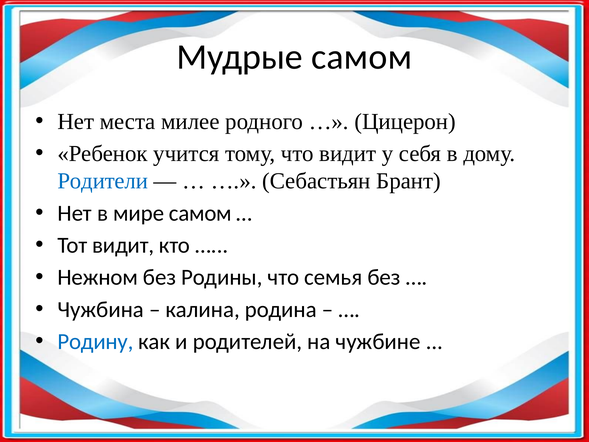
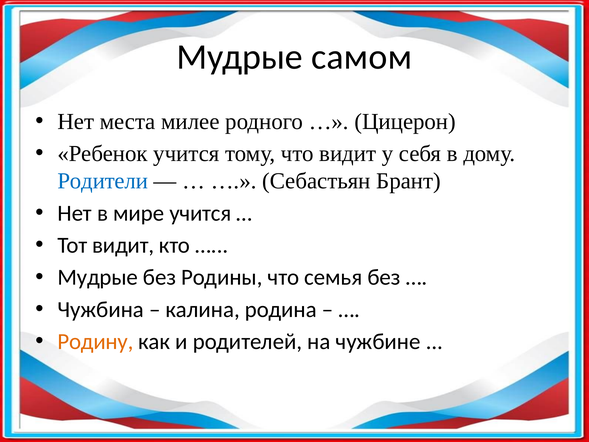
мире самом: самом -> учится (200, 213)
Нежном: Нежном -> Мудрые (98, 277)
Родину colour: blue -> orange (95, 341)
